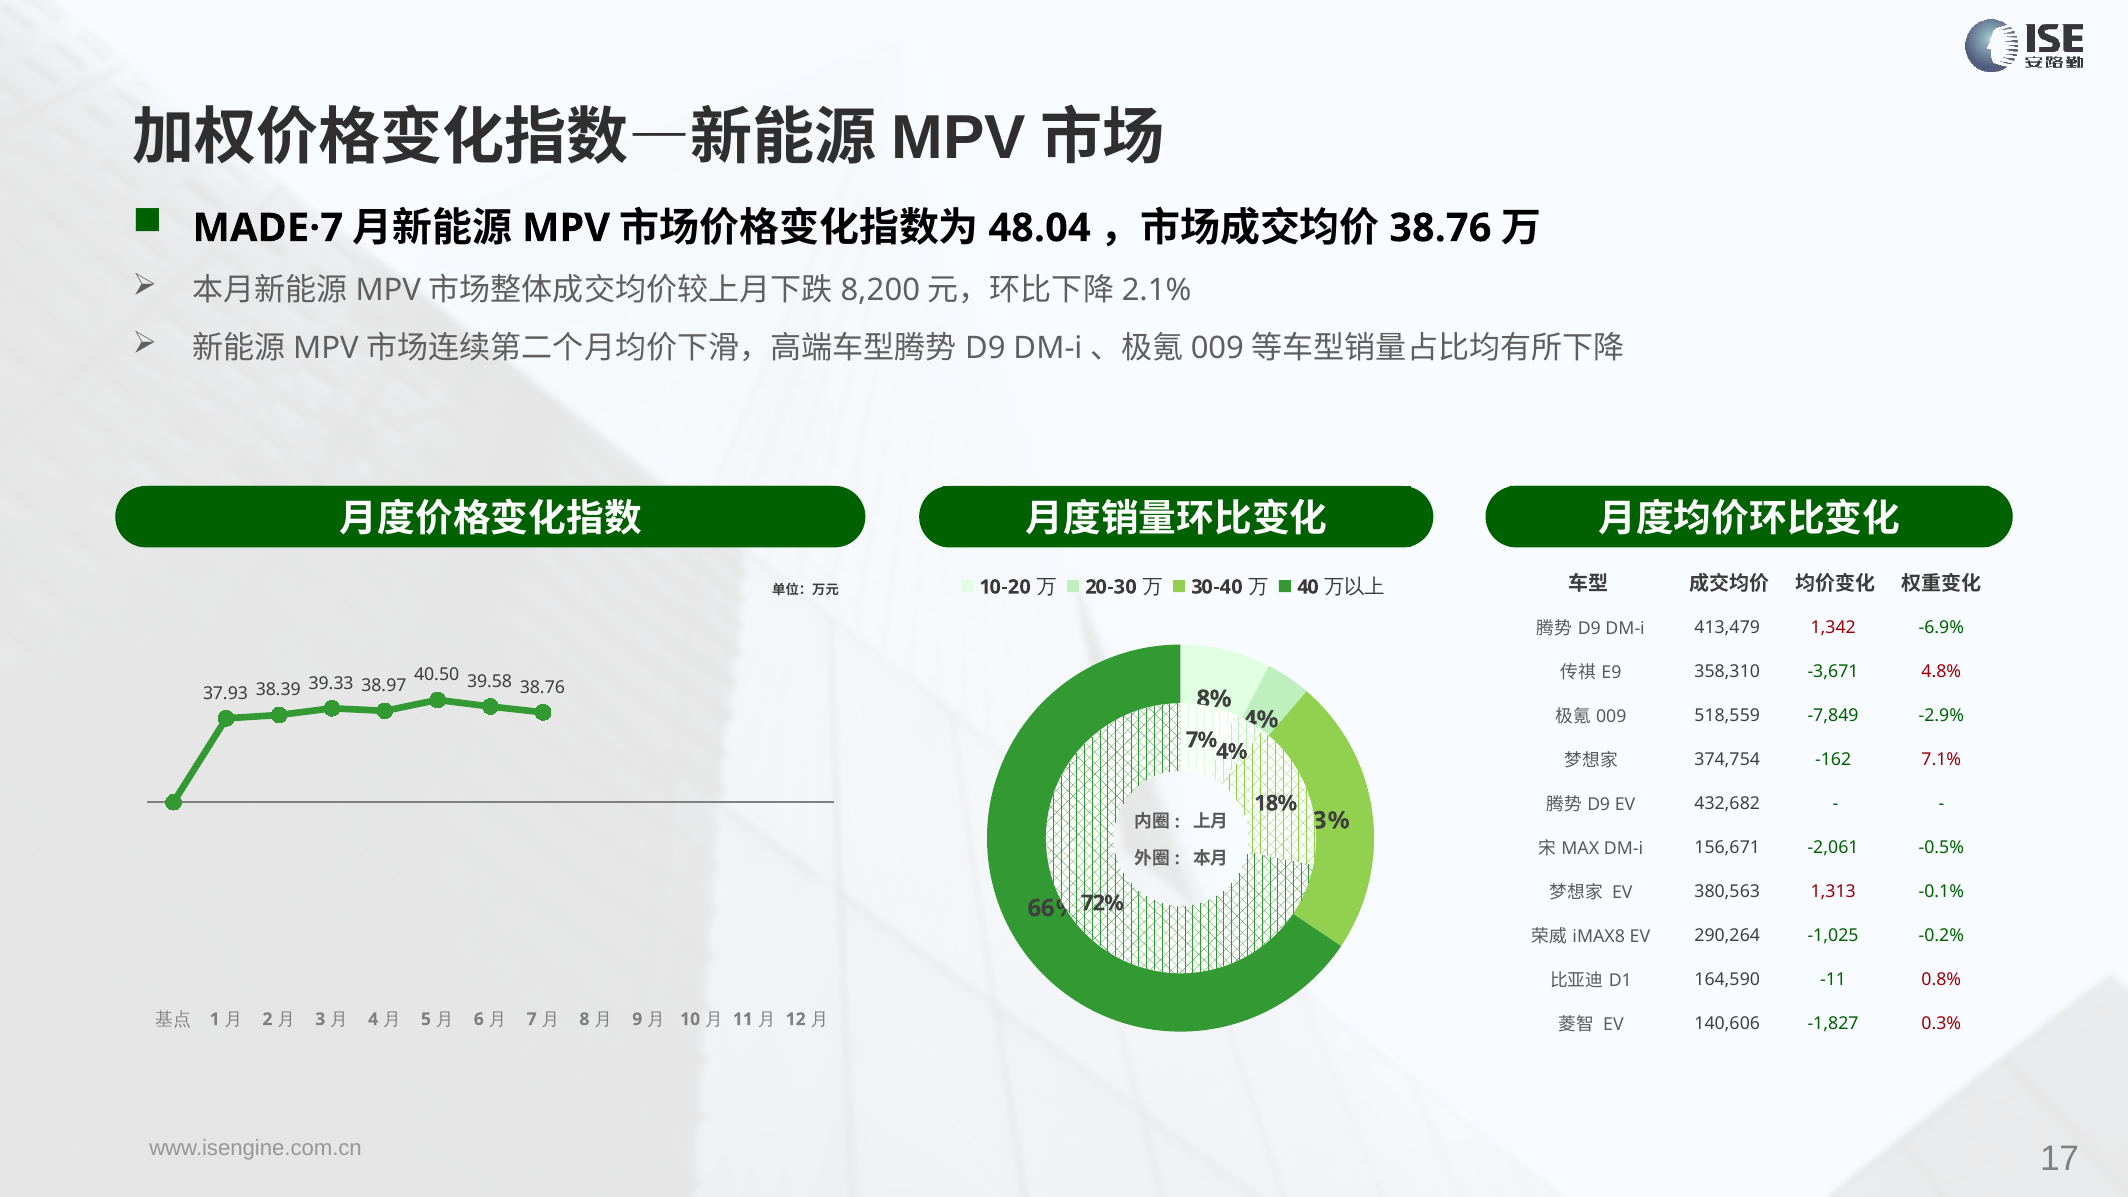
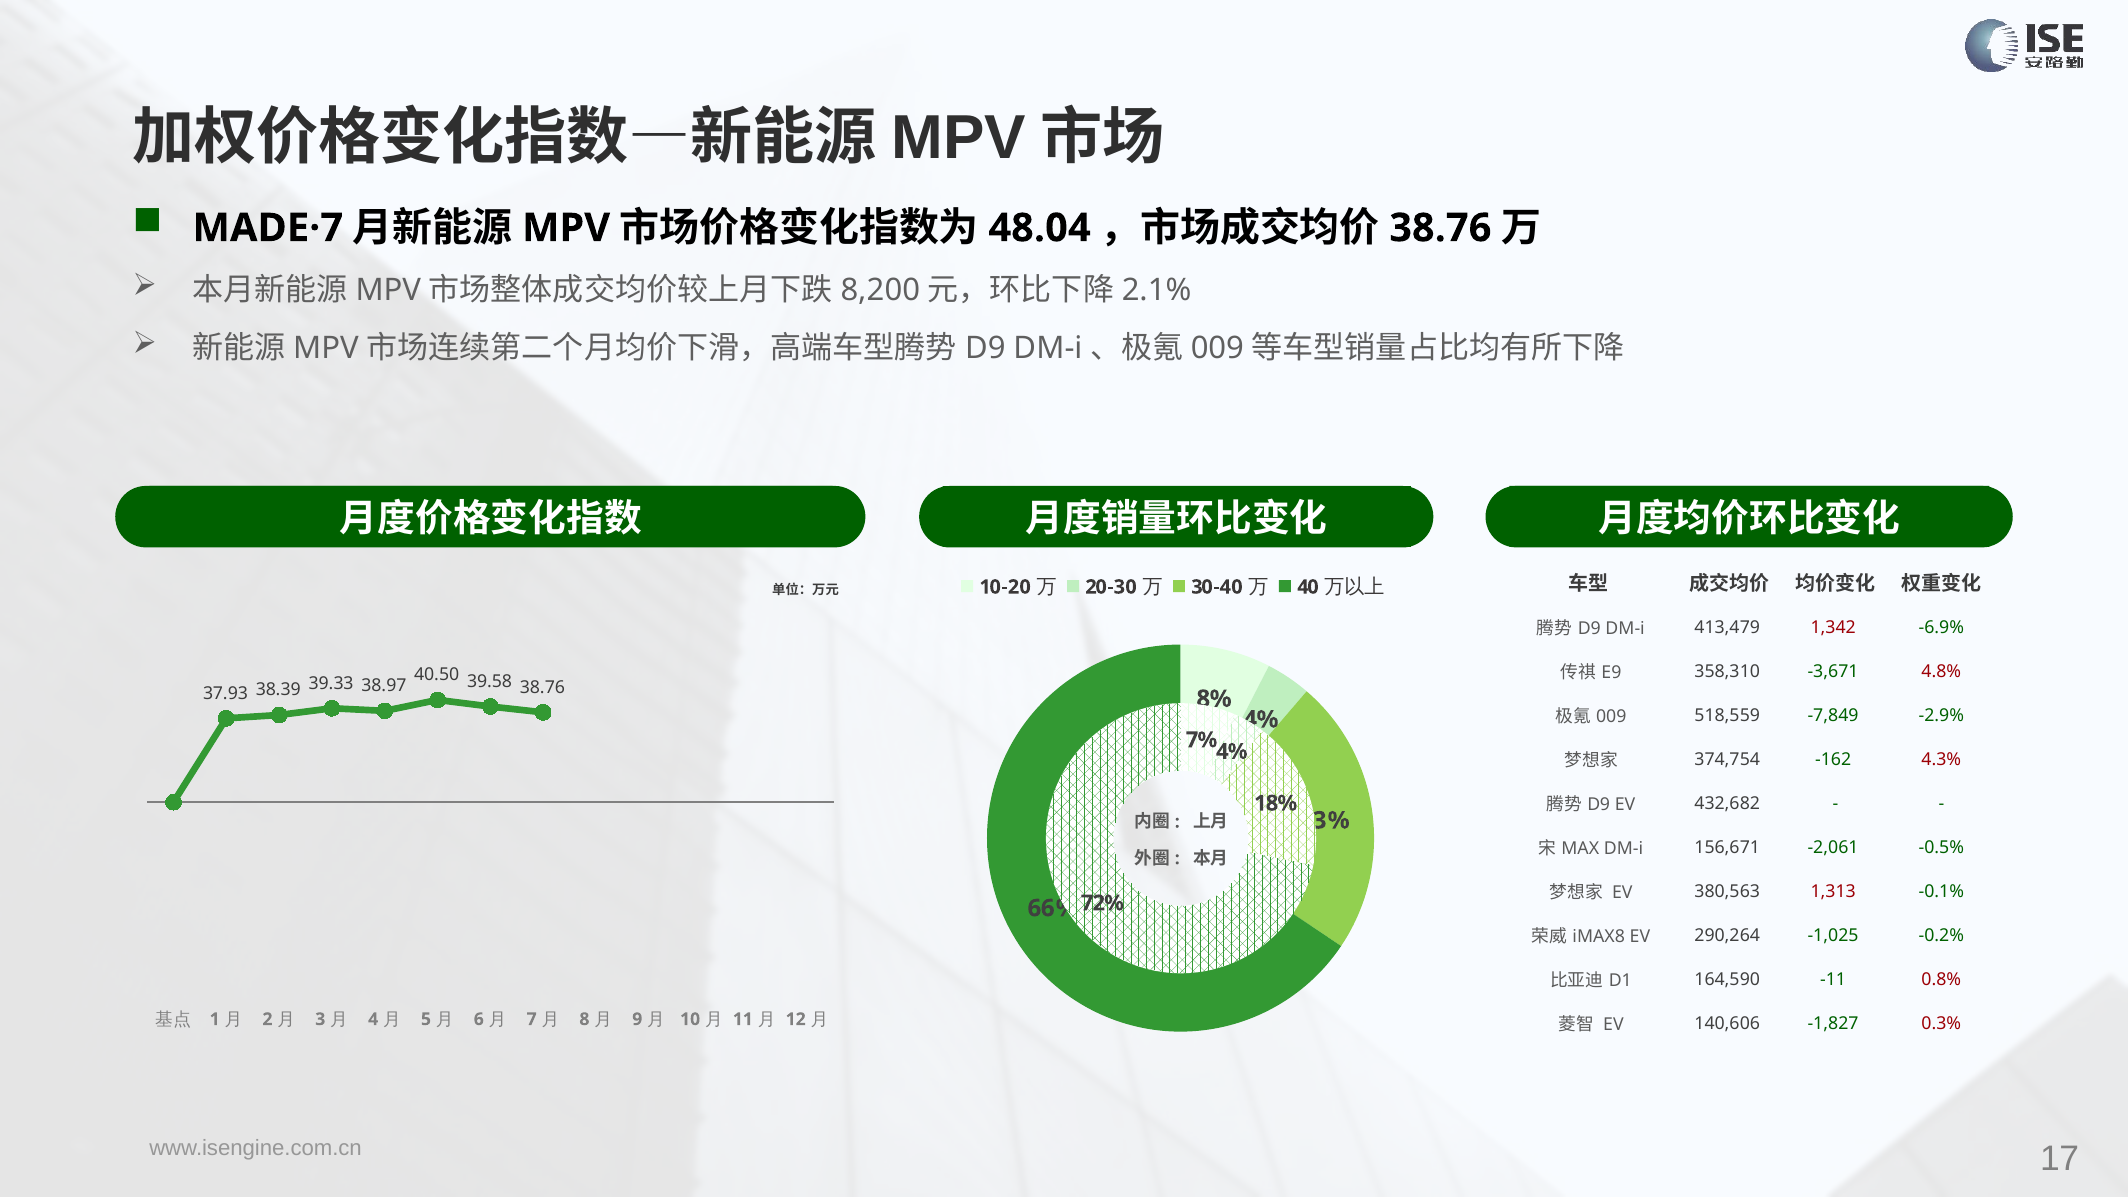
7.1%: 7.1% -> 4.3% (1941, 760)
